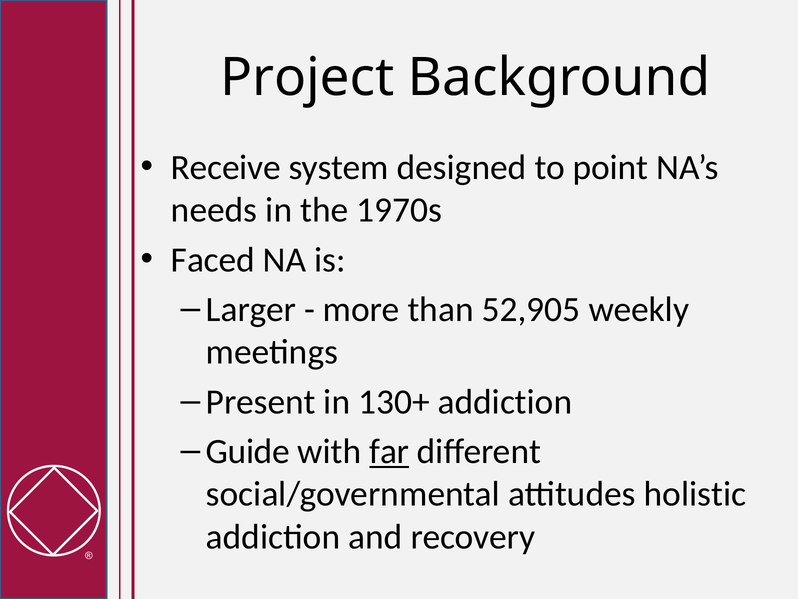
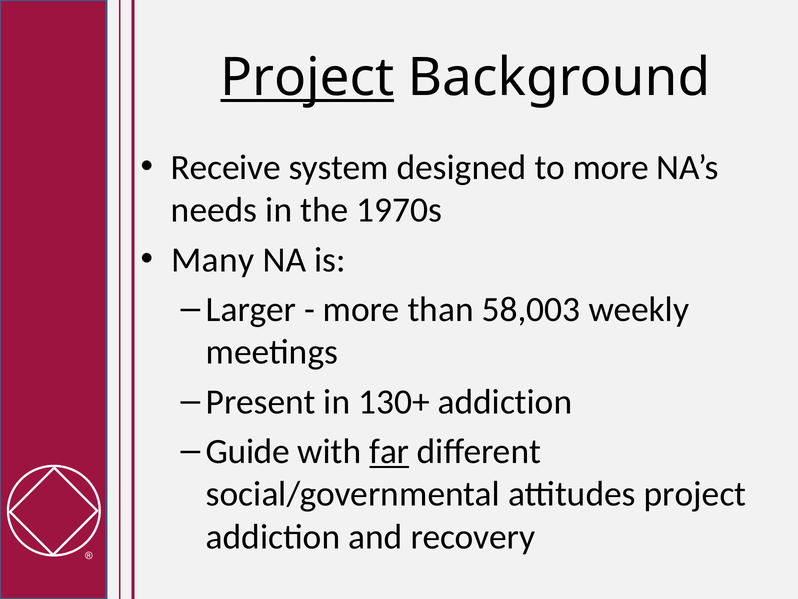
Project underline: none -> present (307, 78)
to point: point -> more (611, 167)
Faced: Faced -> Many (213, 260)
52,905: 52,905 -> 58,003 (531, 309)
attitudes holistic: holistic -> project (695, 494)
